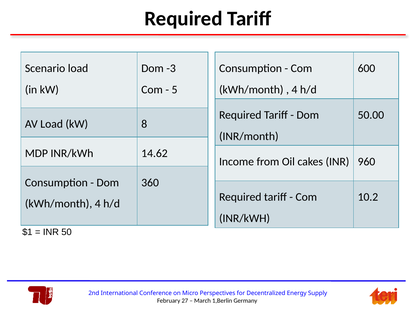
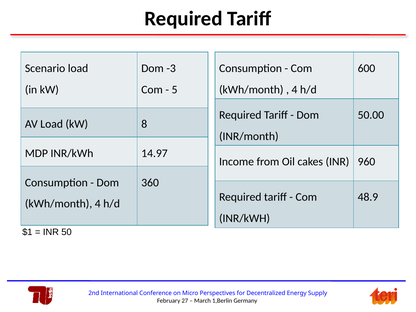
14.62: 14.62 -> 14.97 (155, 153)
10.2: 10.2 -> 48.9 (368, 197)
